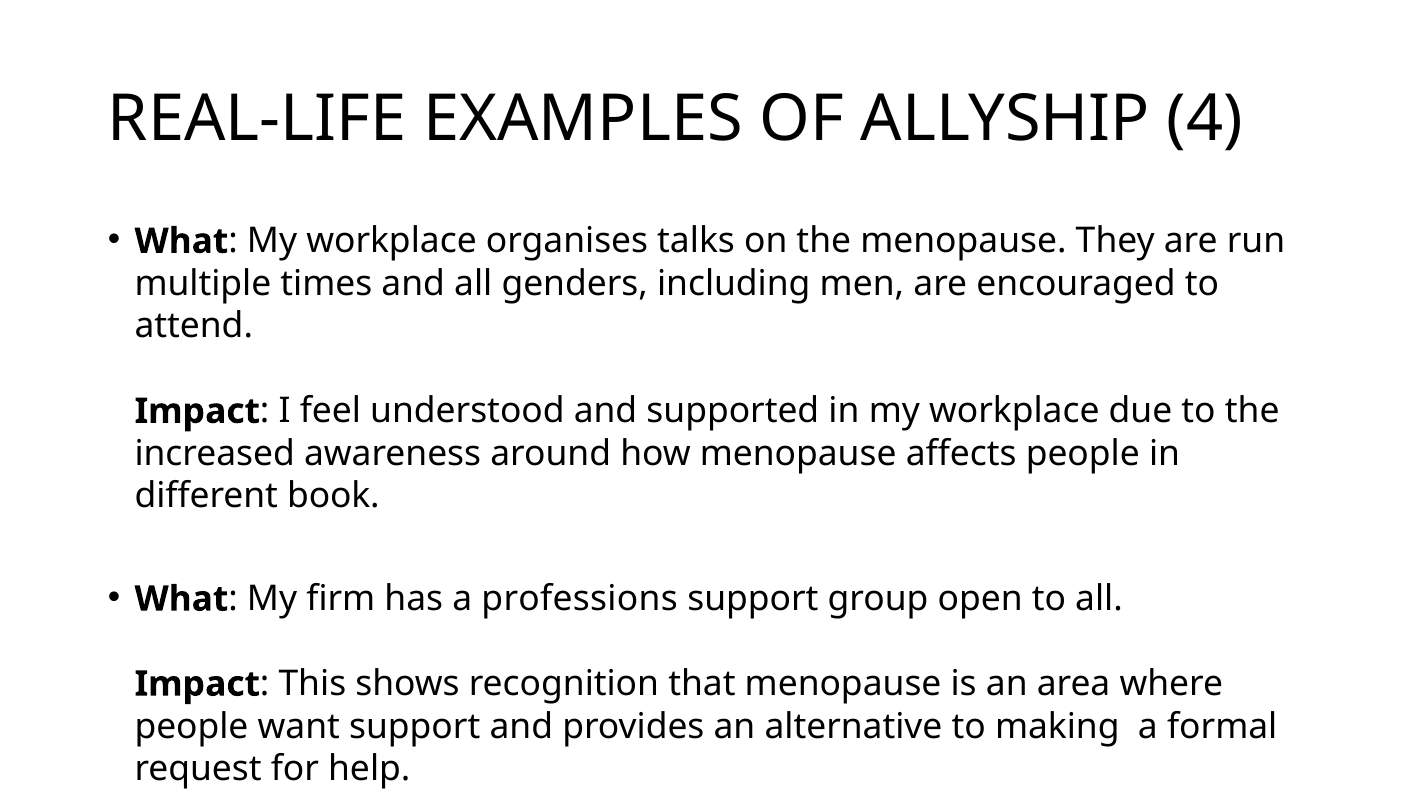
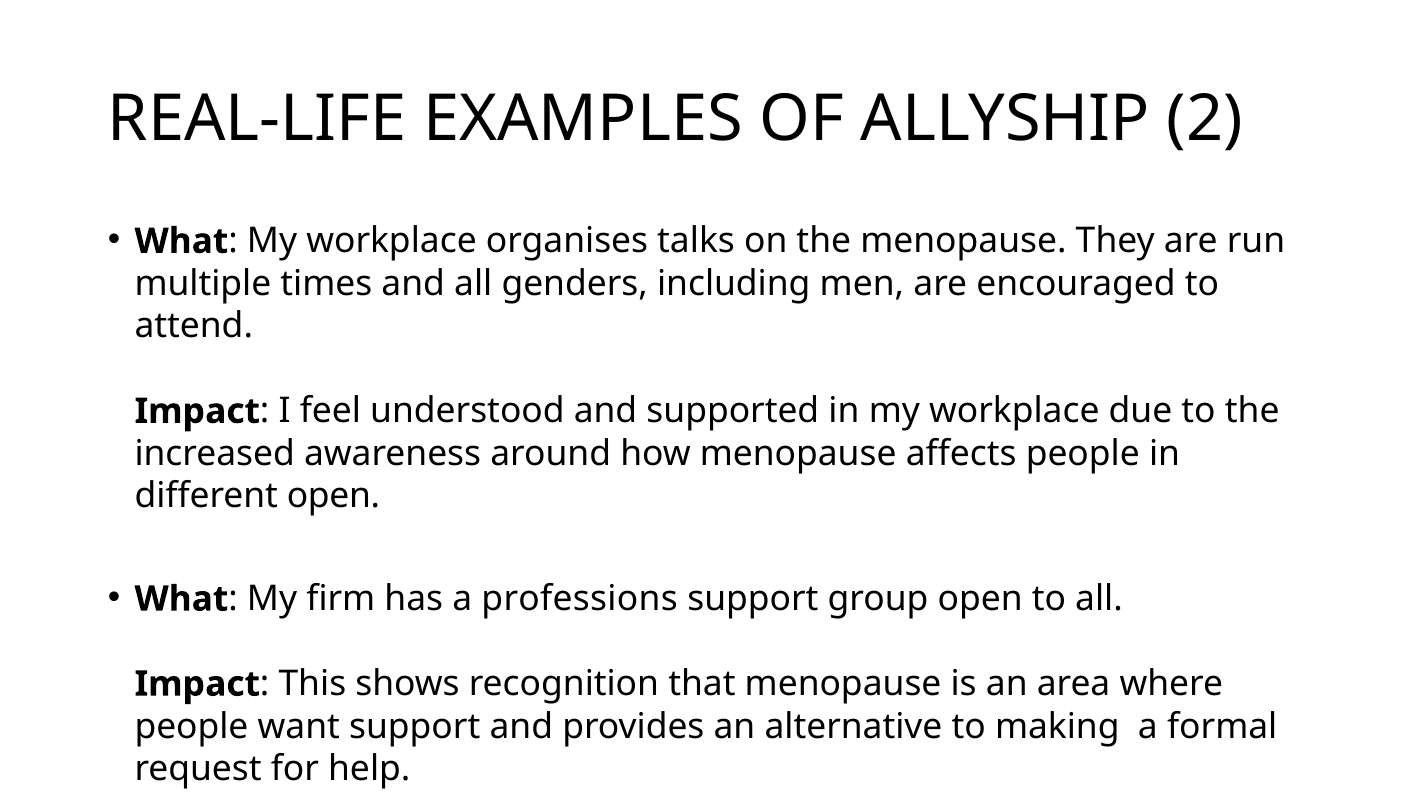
4: 4 -> 2 (1205, 119)
different book: book -> open (333, 496)
